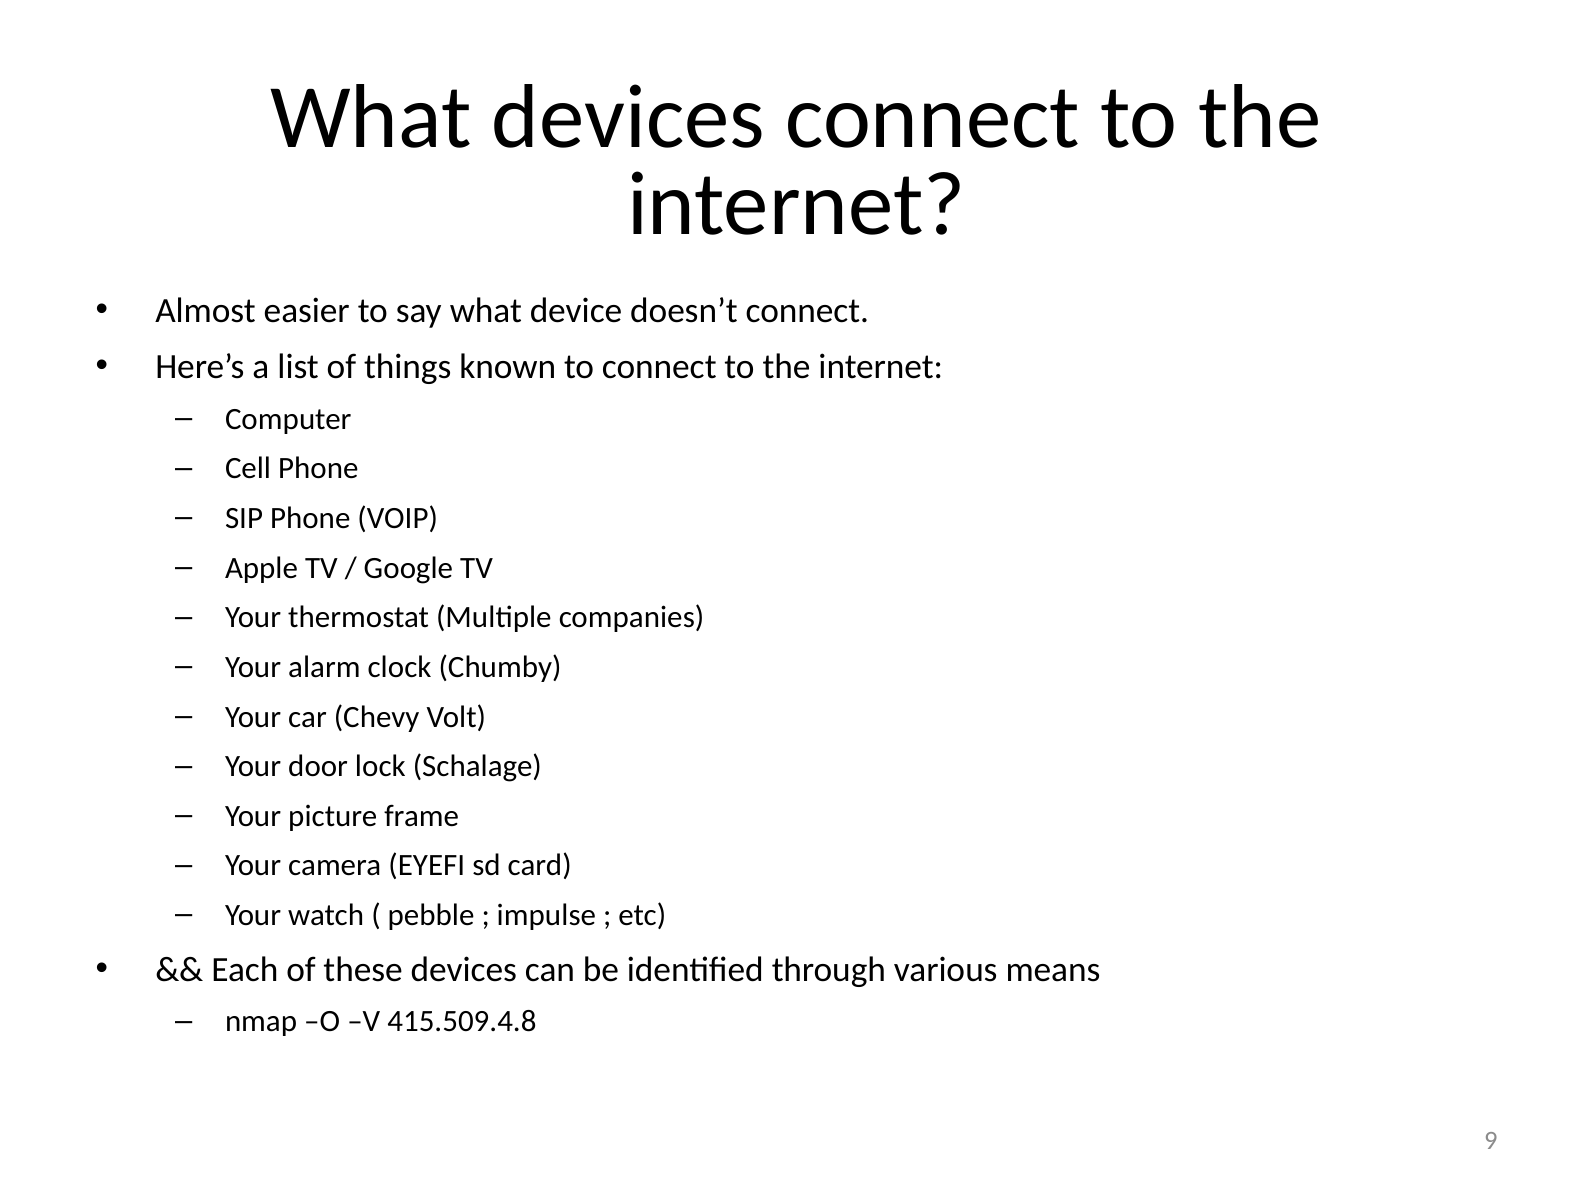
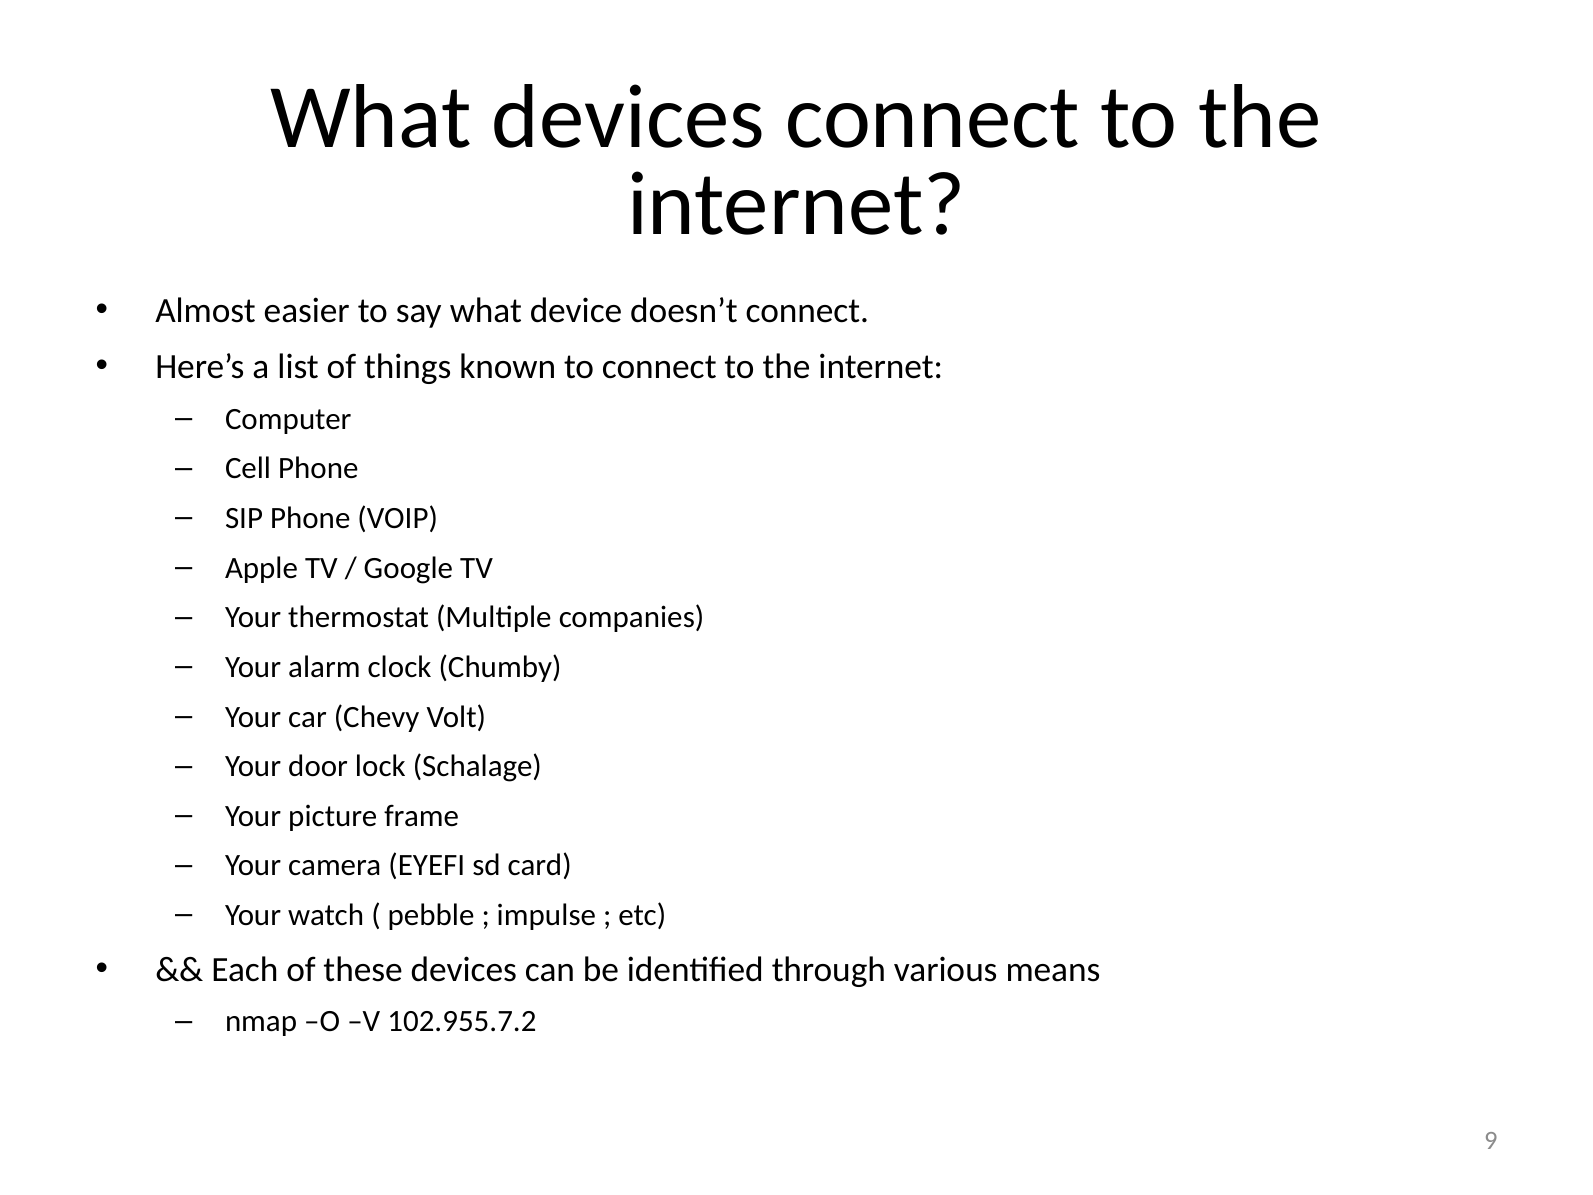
415.509.4.8: 415.509.4.8 -> 102.955.7.2 (462, 1021)
